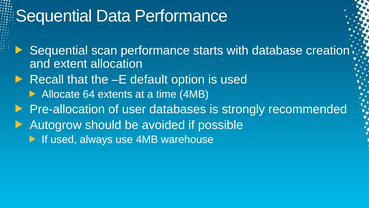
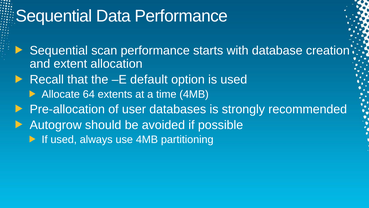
warehouse: warehouse -> partitioning (187, 139)
